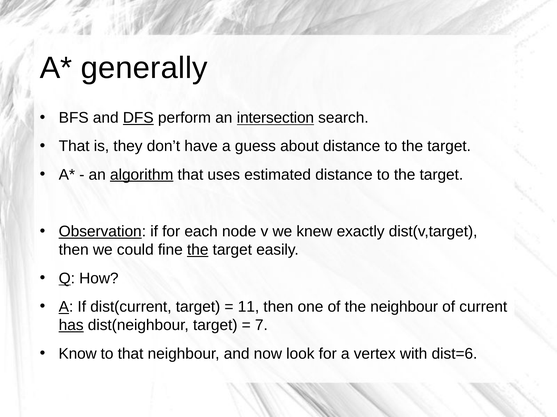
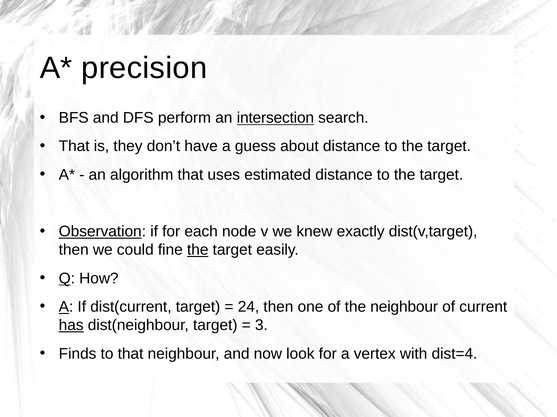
generally: generally -> precision (144, 68)
DFS underline: present -> none (138, 118)
algorithm underline: present -> none (142, 175)
11: 11 -> 24 (248, 307)
7: 7 -> 3 (261, 326)
Know: Know -> Finds (78, 354)
dist=6: dist=6 -> dist=4 (454, 354)
